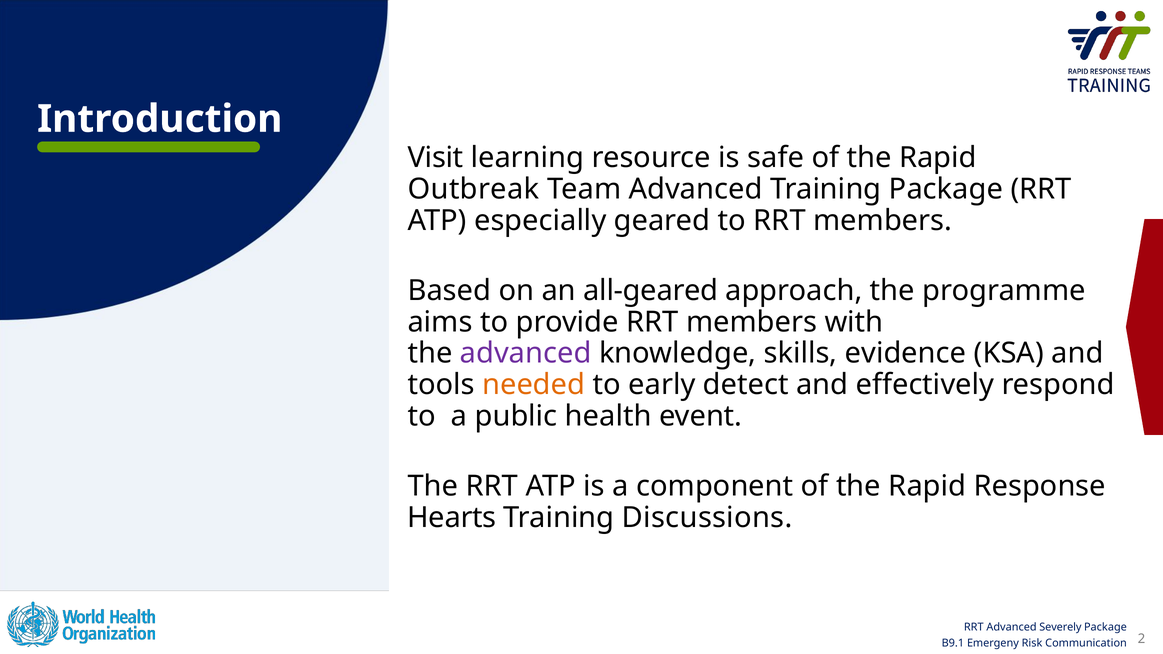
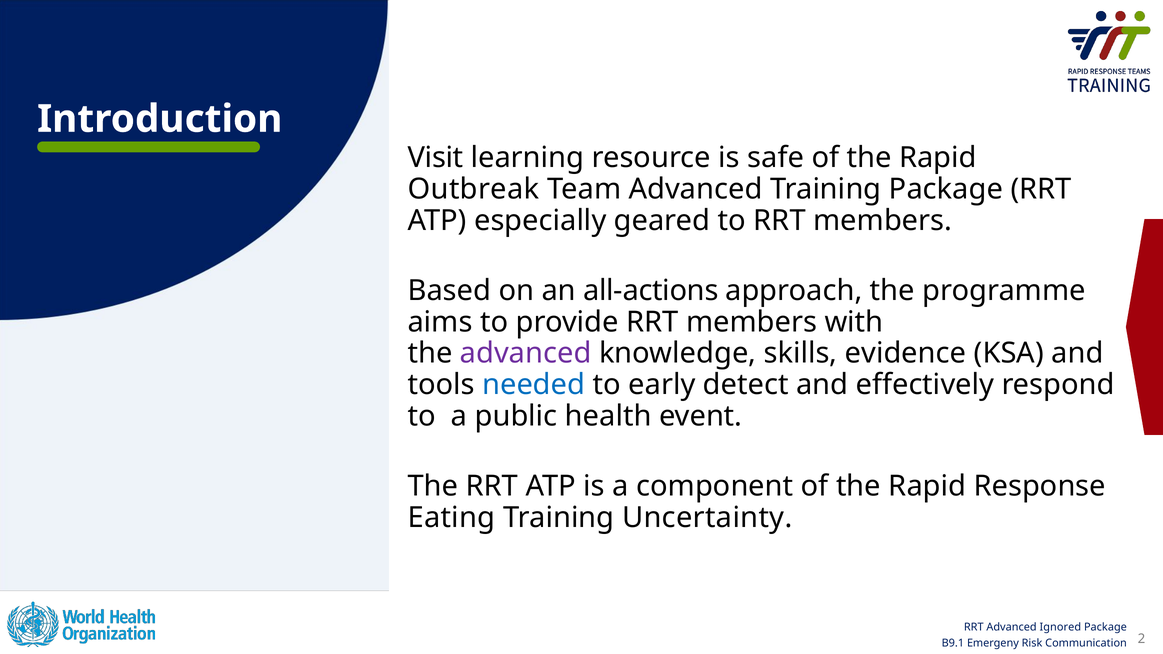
all-geared: all-geared -> all-actions (651, 291)
needed colour: orange -> blue (534, 385)
Hearts: Hearts -> Eating (451, 518)
Discussions: Discussions -> Uncertainty (707, 518)
Severely: Severely -> Ignored (1060, 627)
